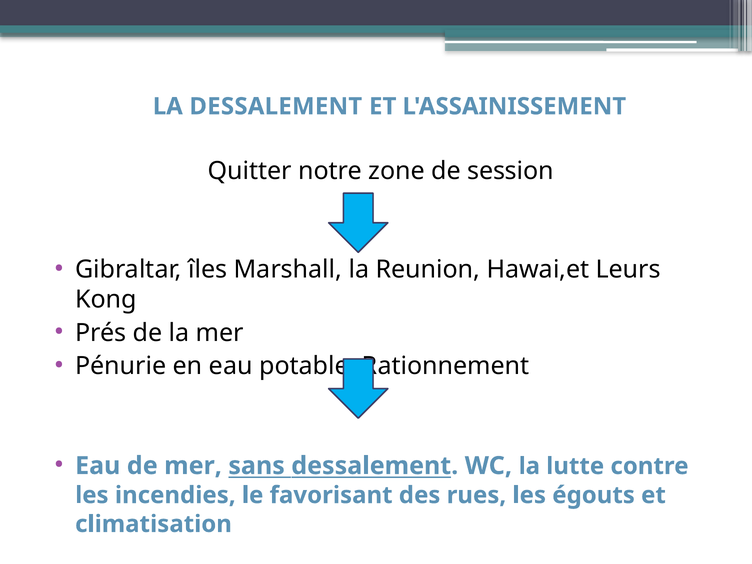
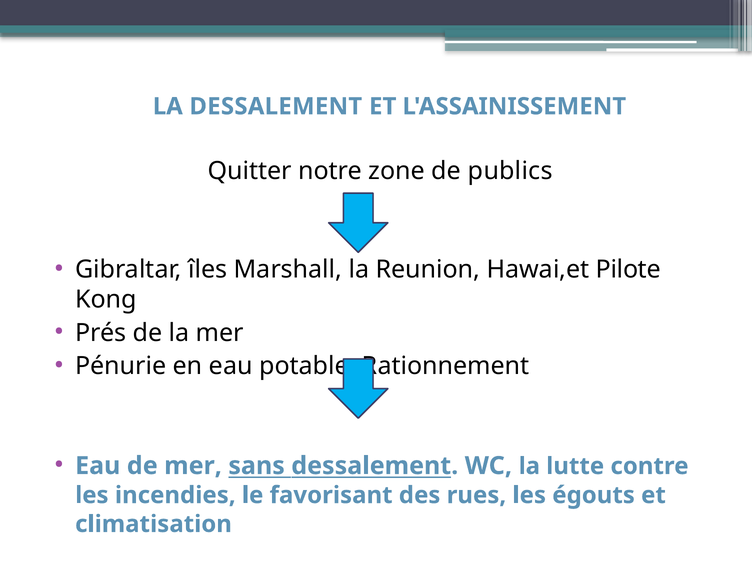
session: session -> publics (510, 171)
Leurs: Leurs -> Pilote (628, 270)
